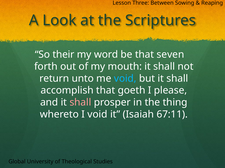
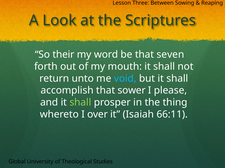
goeth: goeth -> sower (132, 91)
shall colour: pink -> light green (80, 103)
I void: void -> over (98, 115)
67:11: 67:11 -> 66:11 (172, 115)
